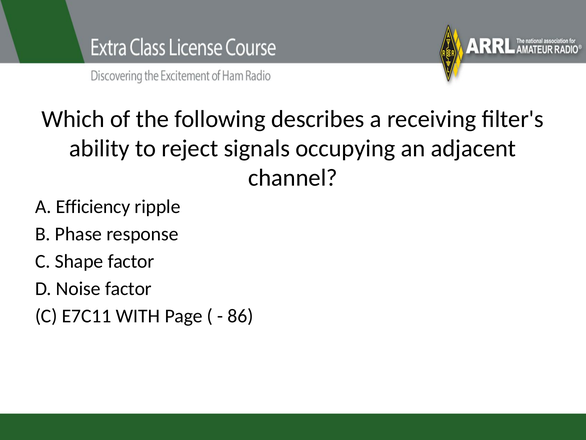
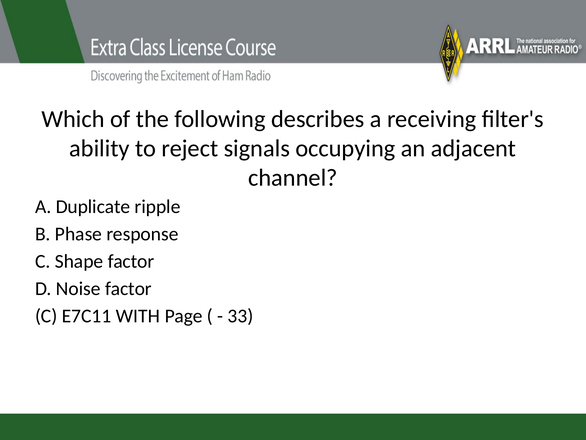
Efficiency: Efficiency -> Duplicate (93, 206)
86: 86 -> 33 (240, 316)
